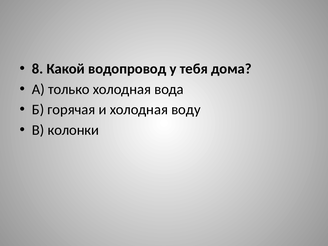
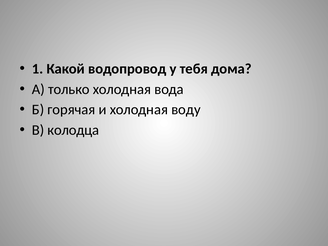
8: 8 -> 1 (38, 69)
колонки: колонки -> колодца (73, 130)
